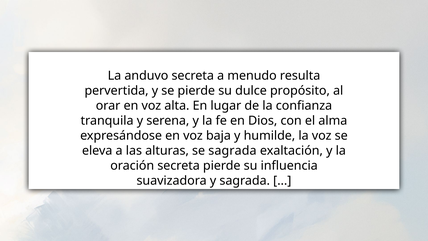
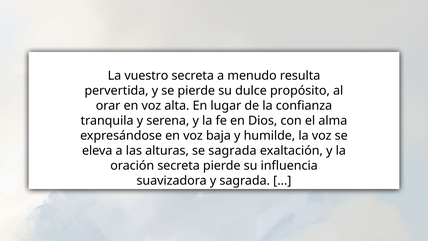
anduvo: anduvo -> vuestro (146, 76)
